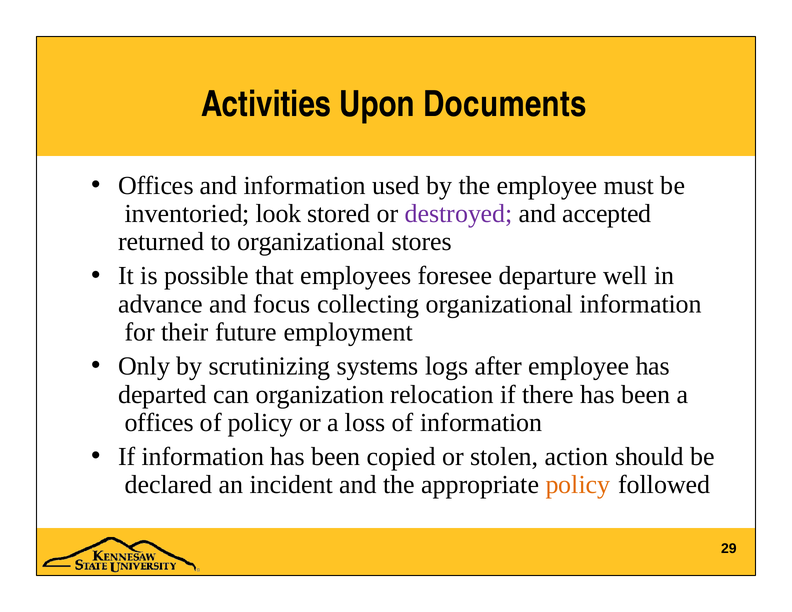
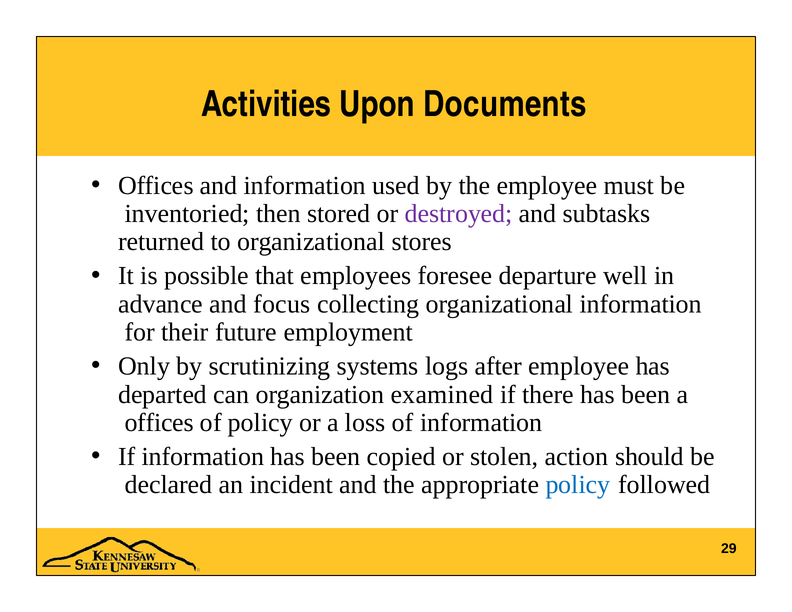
look: look -> then (278, 214)
accepted: accepted -> subtasks (607, 214)
relocation: relocation -> examined (442, 394)
policy colour: orange -> blue (578, 485)
